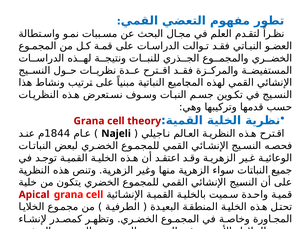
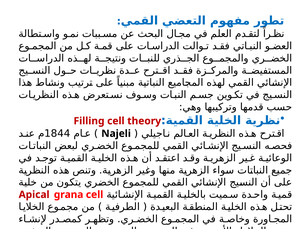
Grana: Grana -> Filling (89, 121)
